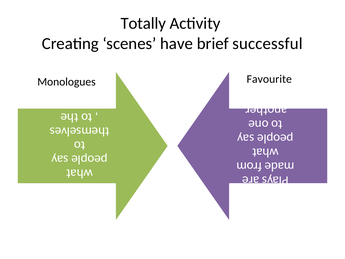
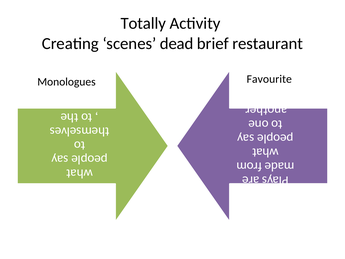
have: have -> dead (177, 43)
successful: successful -> restaurant (268, 43)
